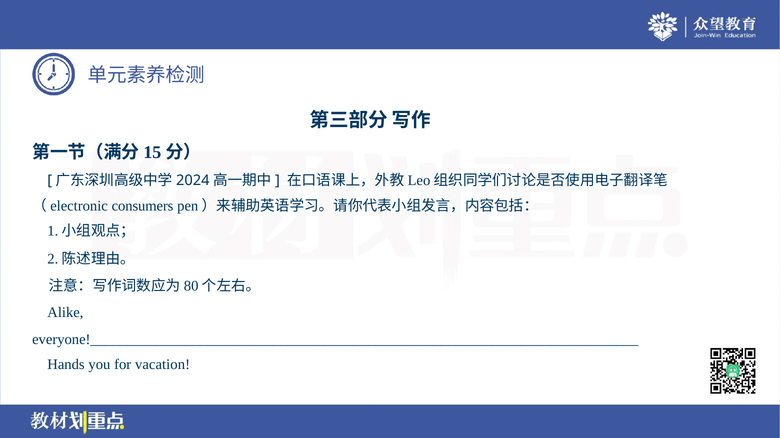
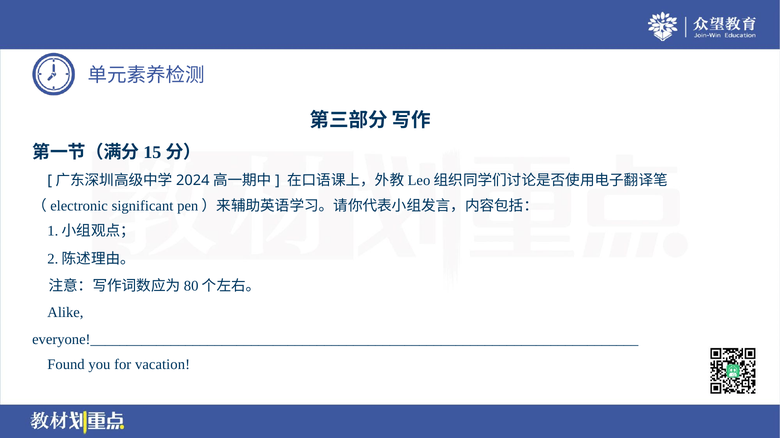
consumers: consumers -> significant (143, 206)
Hands: Hands -> Found (66, 365)
